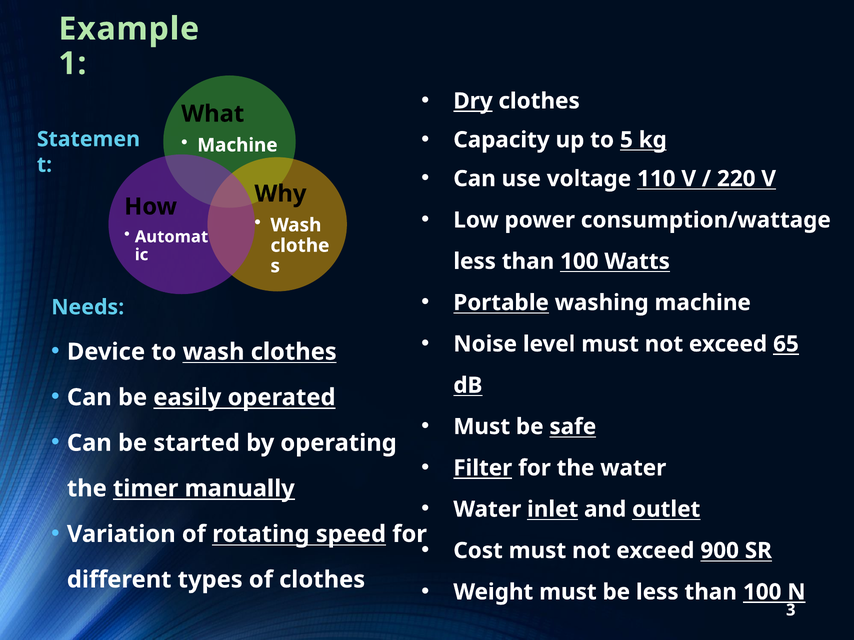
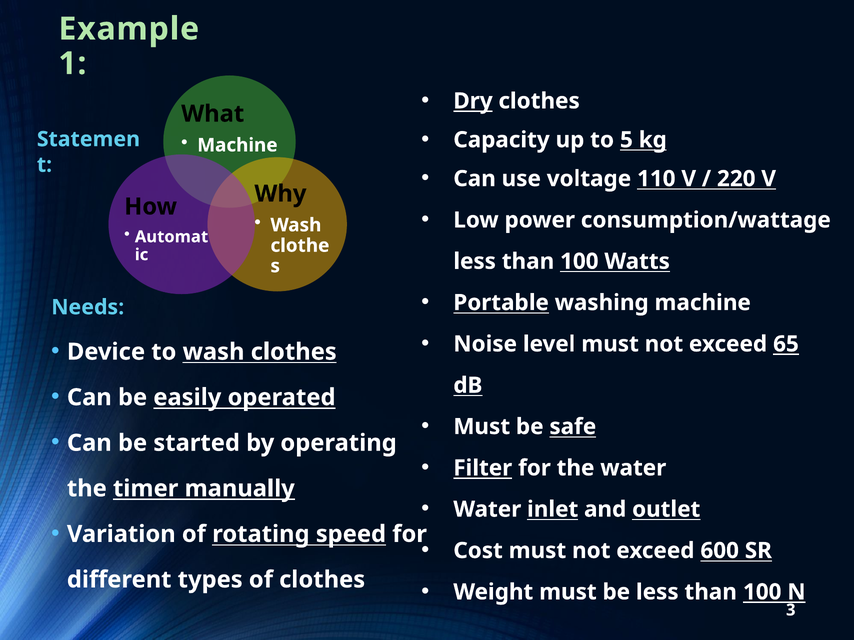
900: 900 -> 600 (720, 551)
